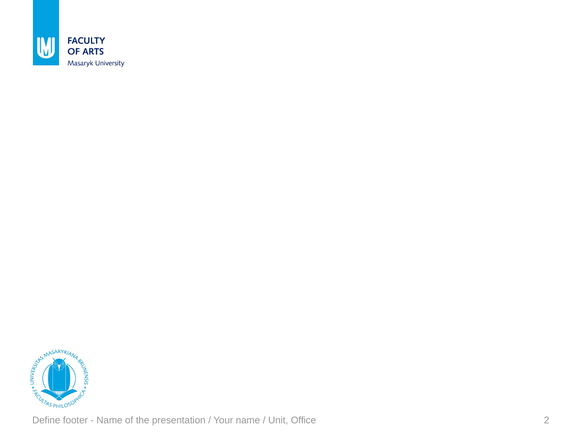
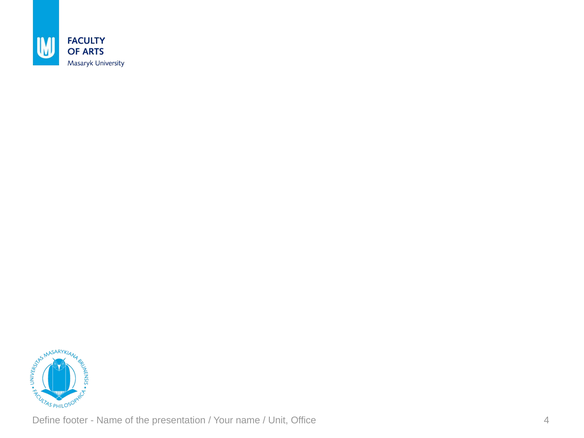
2: 2 -> 4 (547, 420)
